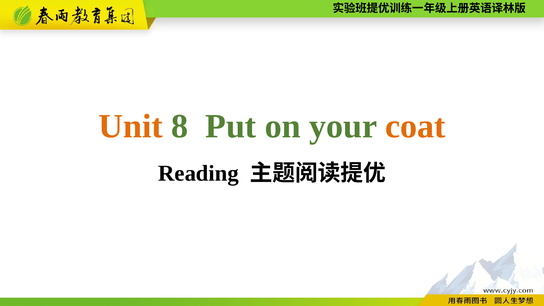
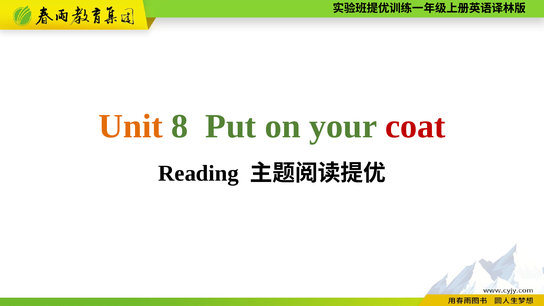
coat colour: orange -> red (415, 126)
